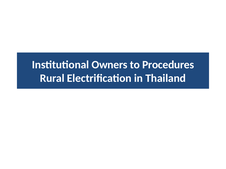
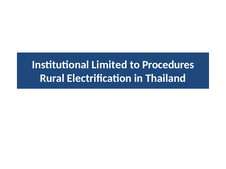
Owners: Owners -> Limited (109, 65)
